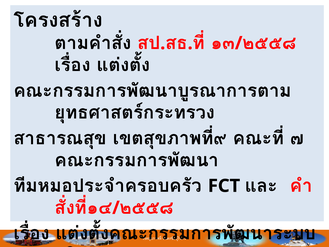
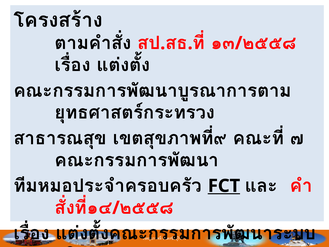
FCT underline: none -> present (224, 186)
